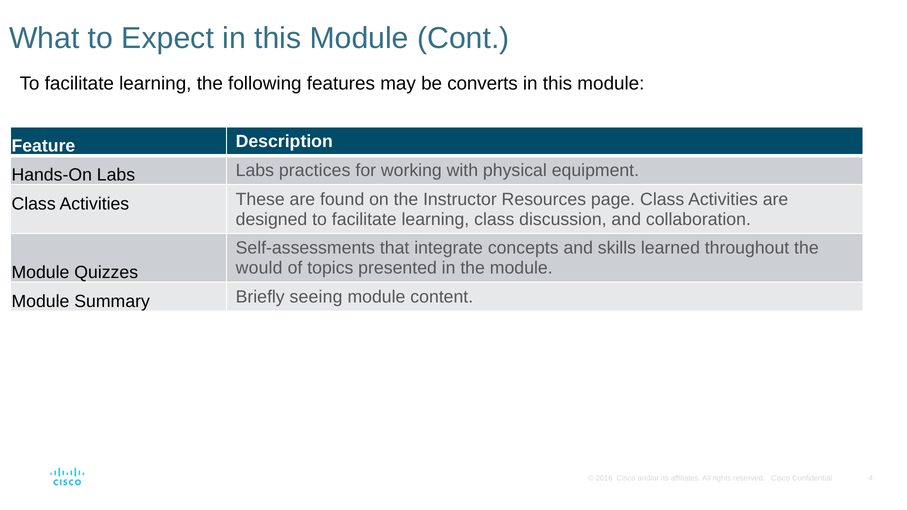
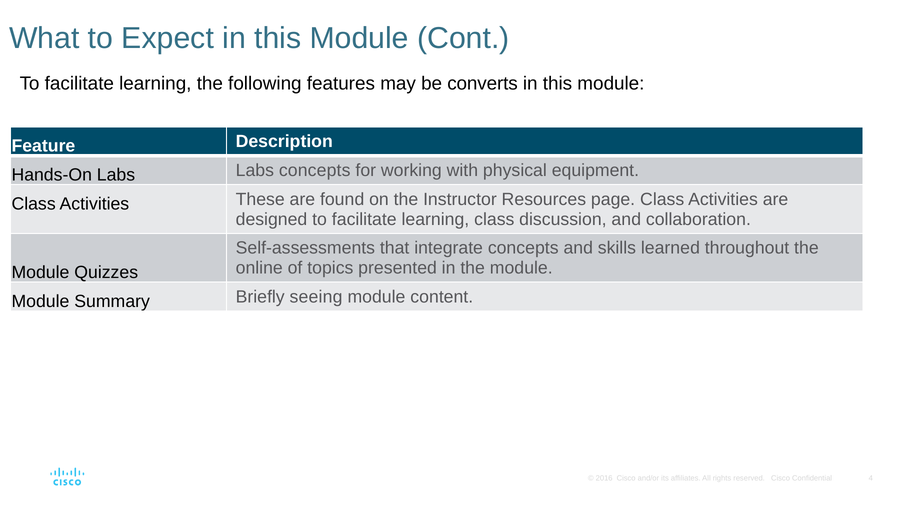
Labs practices: practices -> concepts (315, 171)
would: would -> online (259, 268)
